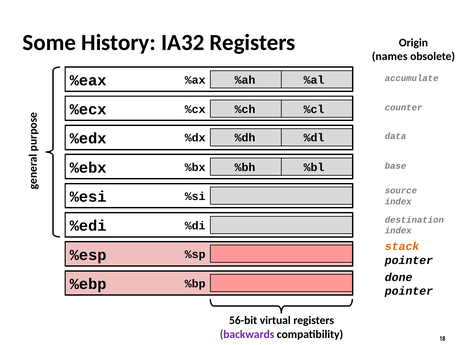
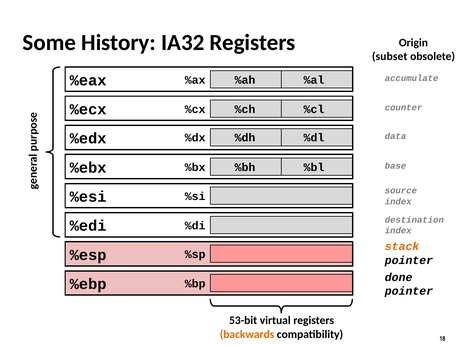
names: names -> subset (390, 56)
56-bit: 56-bit -> 53-bit (243, 320)
backwards colour: purple -> orange (247, 334)
